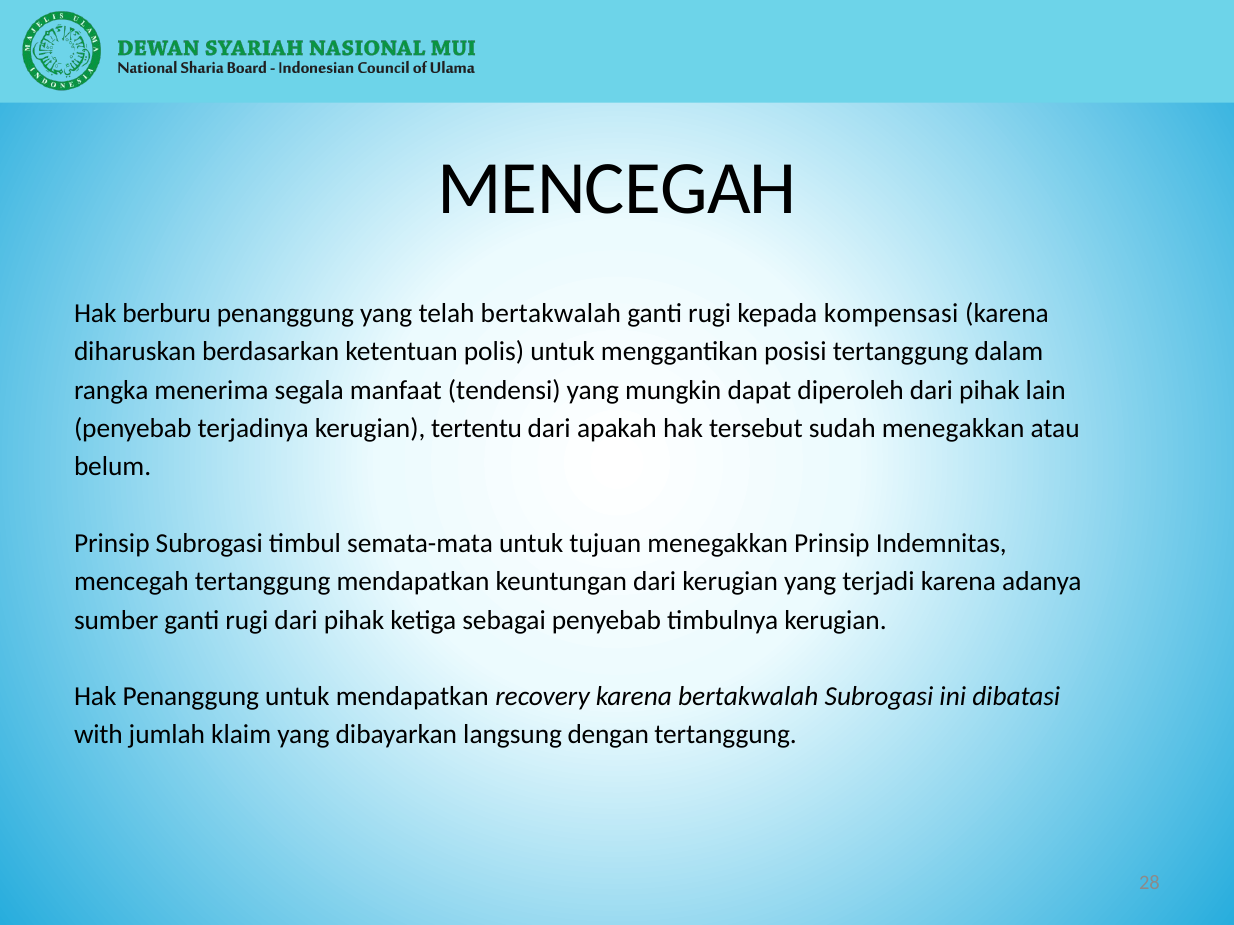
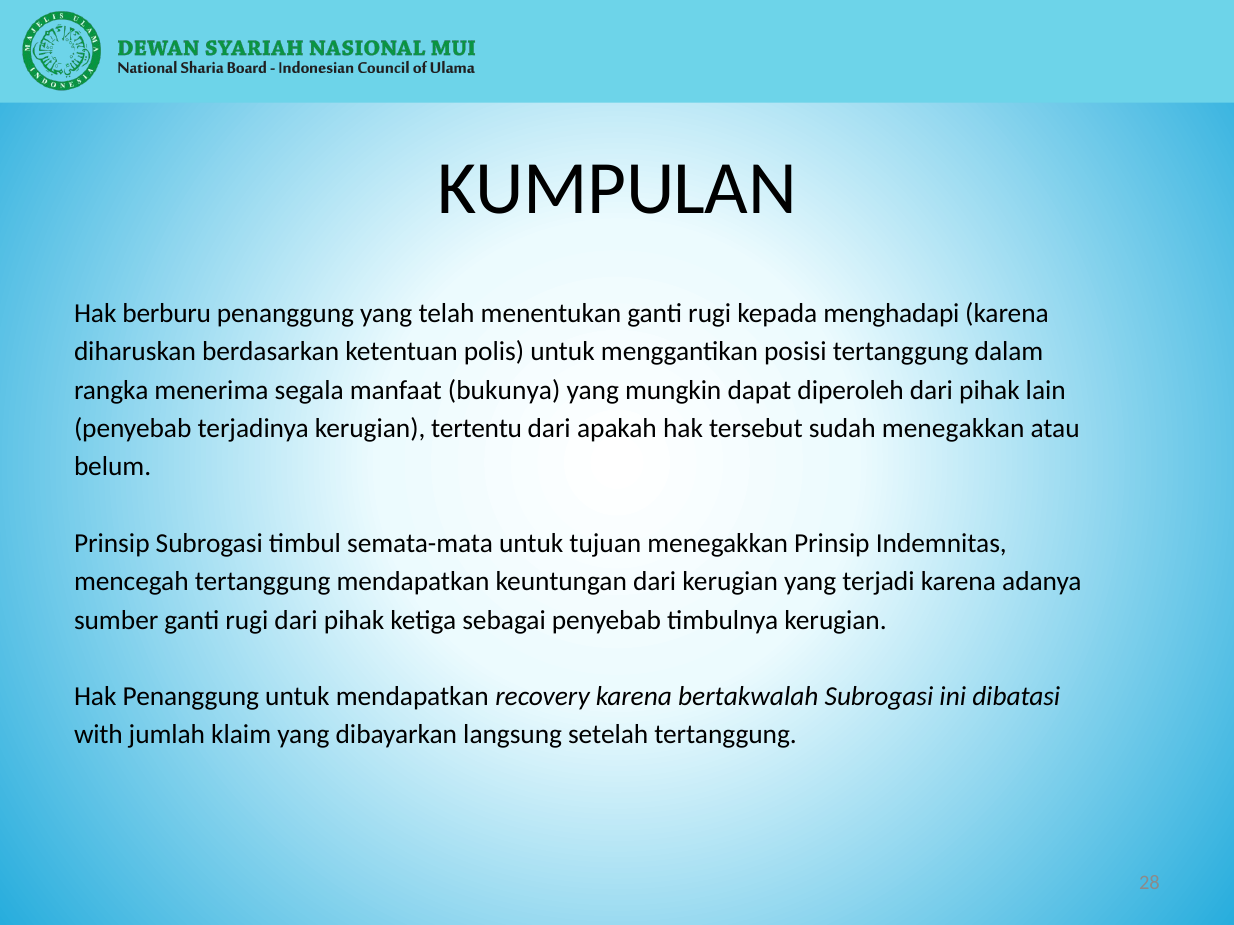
MENCEGAH: MENCEGAH -> KUMPULAN (617, 188)
telah bertakwalah: bertakwalah -> menentukan (551, 314)
kompensasi: kompensasi -> menghadapi (891, 314)
tendensi: tendensi -> bukunya (504, 390)
dengan: dengan -> setelah (608, 735)
